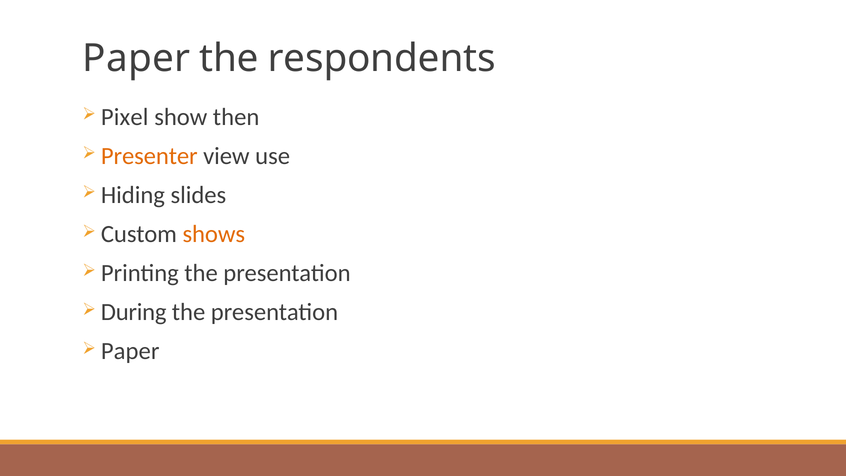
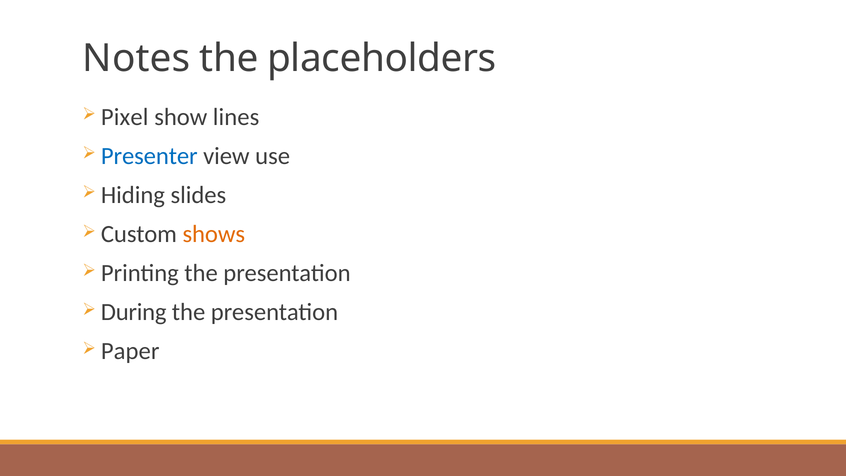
Paper: Paper -> Notes (136, 58)
respondents: respondents -> placeholders (382, 58)
then: then -> lines (236, 117)
Presenter colour: orange -> blue (149, 156)
